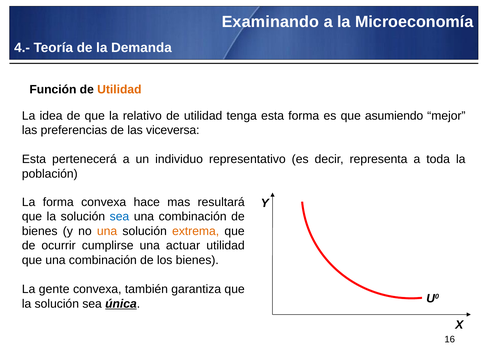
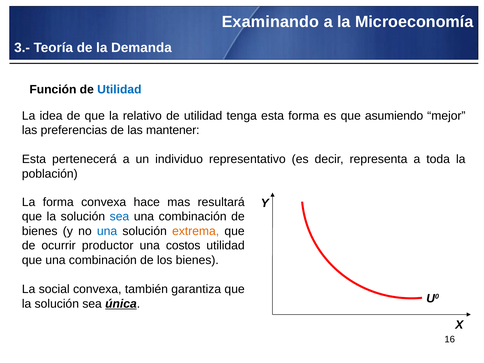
4.-: 4.- -> 3.- (22, 48)
Utilidad colour: orange -> blue (119, 89)
viceversa: viceversa -> mantener (173, 130)
una colour: orange -> blue (107, 231)
cumplirse: cumplirse -> productor (108, 246)
actuar: actuar -> costos (183, 246)
gente: gente -> social (54, 289)
